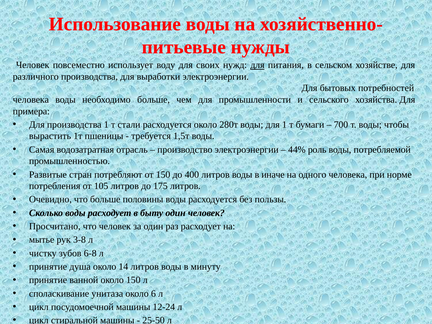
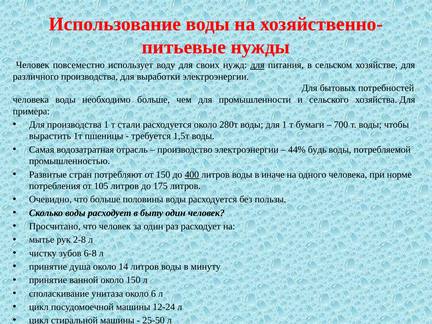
роль: роль -> будь (317, 150)
400 underline: none -> present (192, 175)
3-8: 3-8 -> 2-8 (79, 240)
